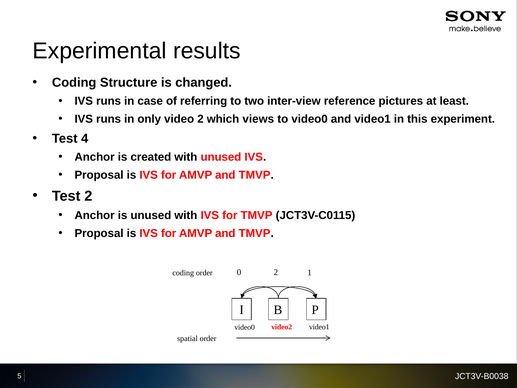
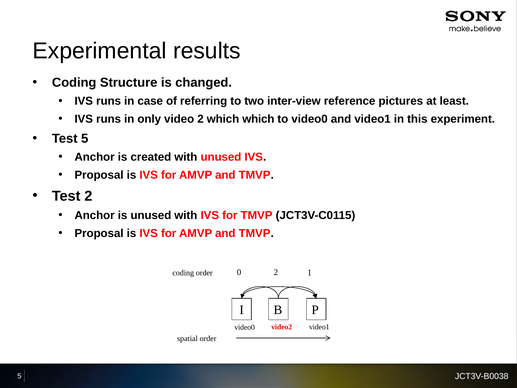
which views: views -> which (258, 119)
Test 4: 4 -> 5 (85, 138)
